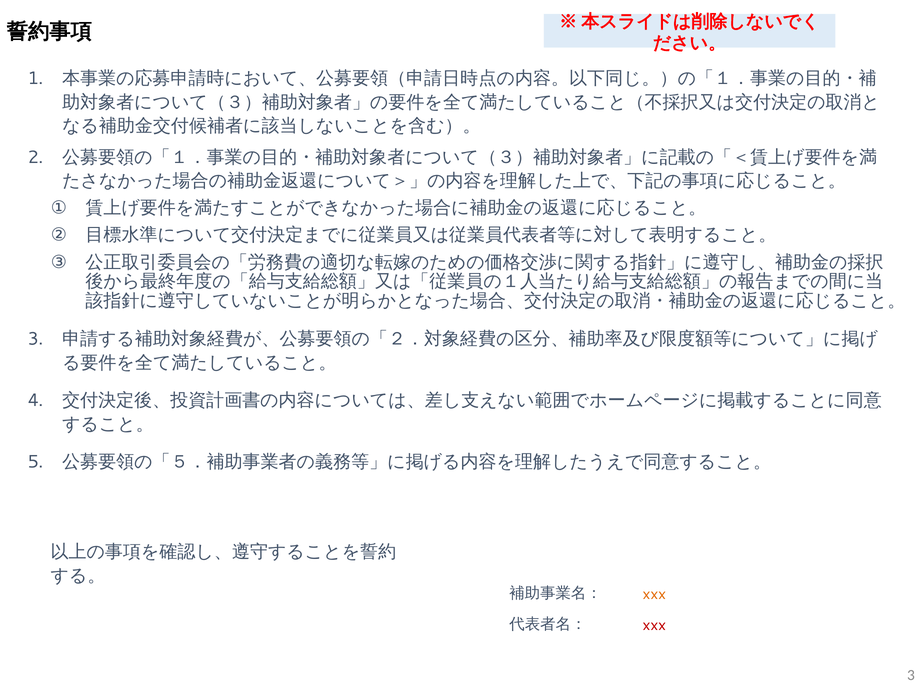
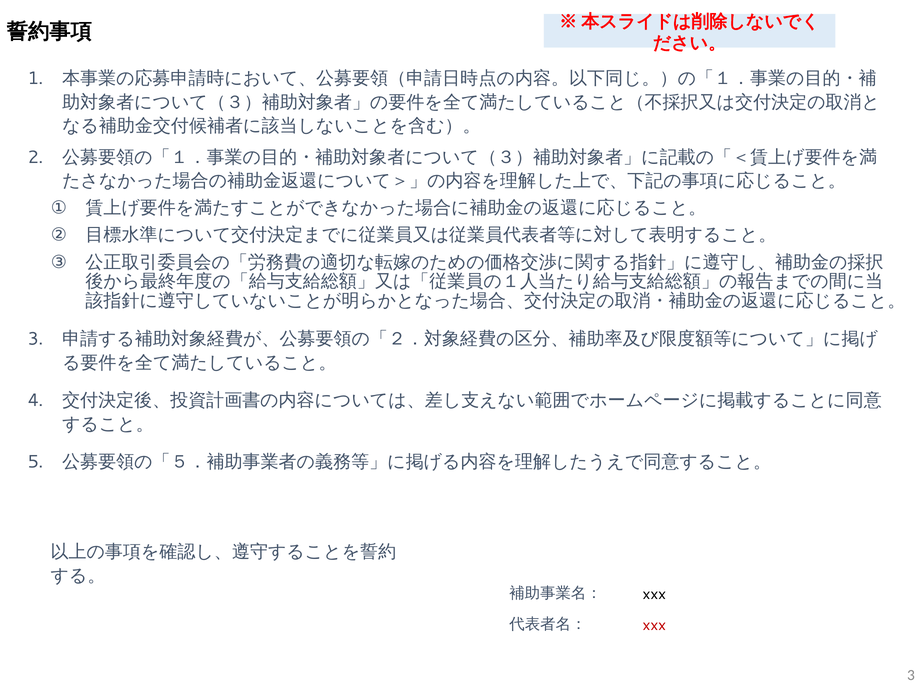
xxx colour: orange -> black (654, 594)
